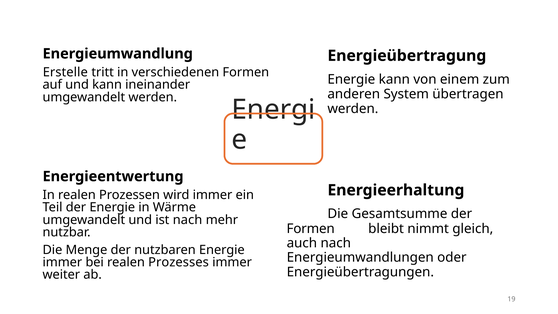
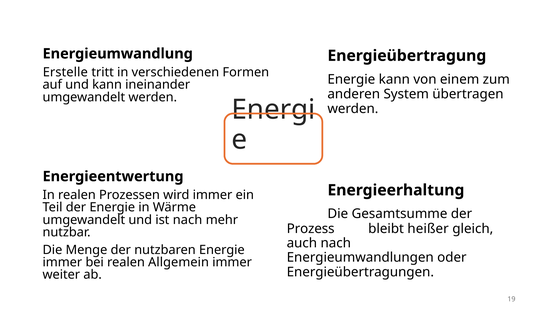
Formen: Formen -> Prozess (311, 229)
nimmt: nimmt -> heißer (428, 229)
Prozesses: Prozesses -> Allgemein (179, 262)
